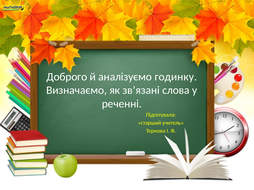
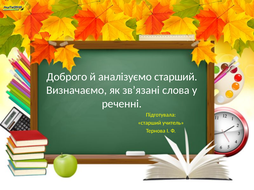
аналізуємо годинку: годинку -> старший (176, 77)
